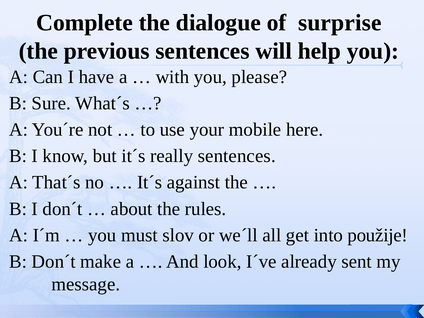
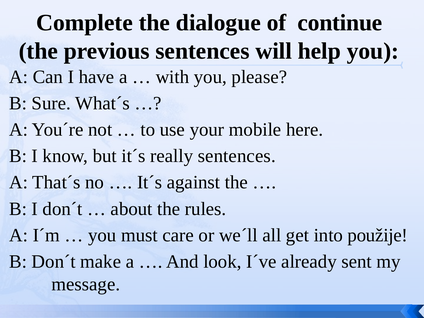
surprise: surprise -> continue (340, 23)
slov: slov -> care (178, 235)
